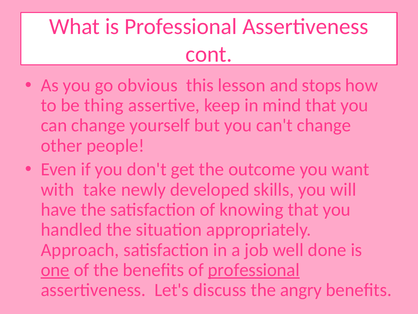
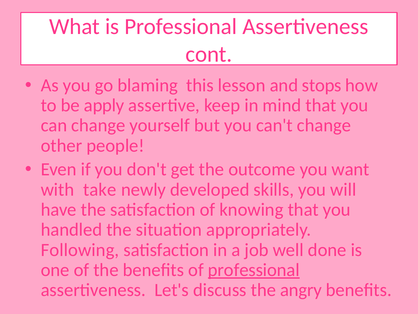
obvious: obvious -> blaming (148, 85)
thing: thing -> apply (104, 105)
Approach: Approach -> Following (80, 250)
one underline: present -> none (55, 270)
